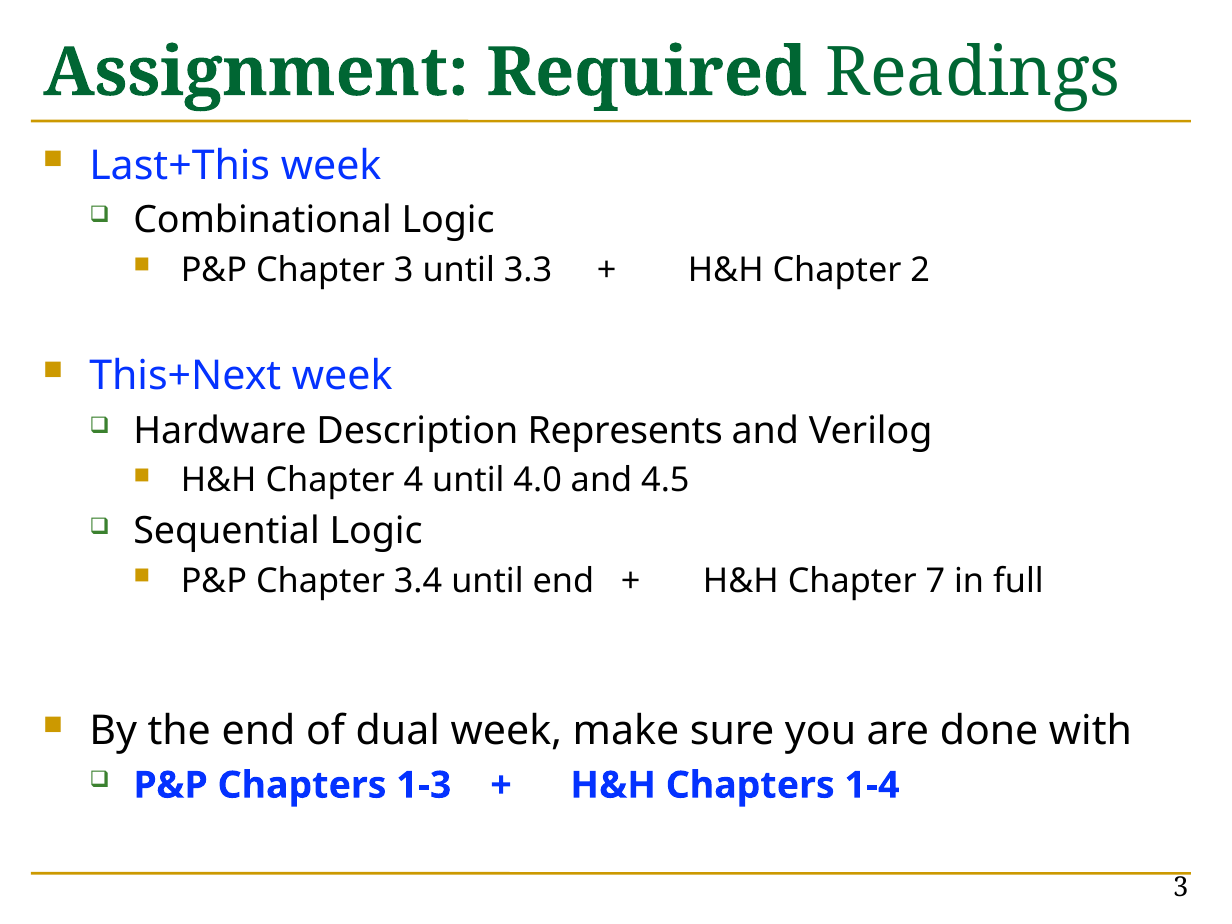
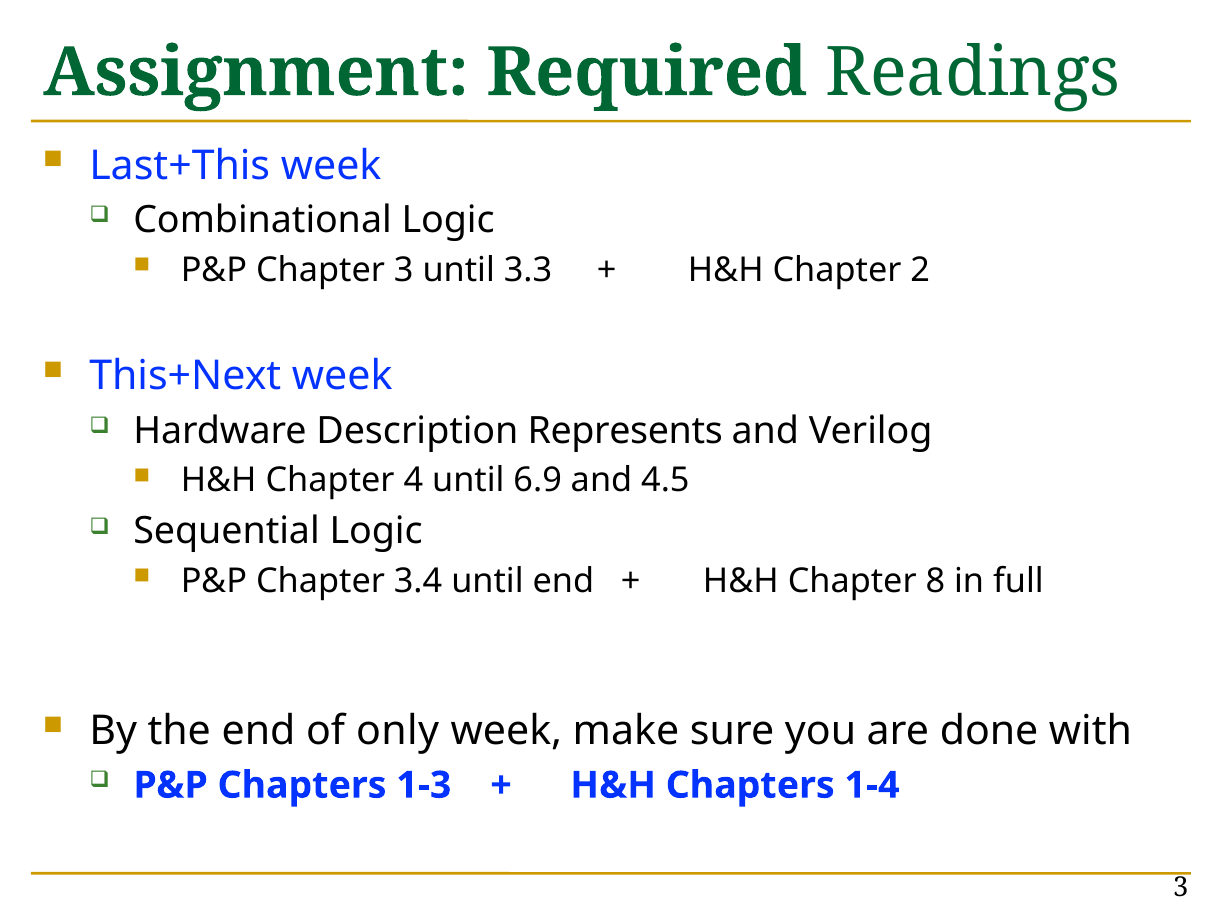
4.0: 4.0 -> 6.9 (538, 480)
7: 7 -> 8 (935, 581)
dual: dual -> only (398, 731)
